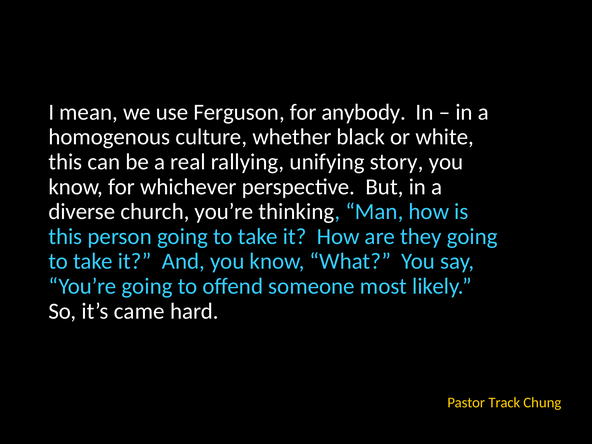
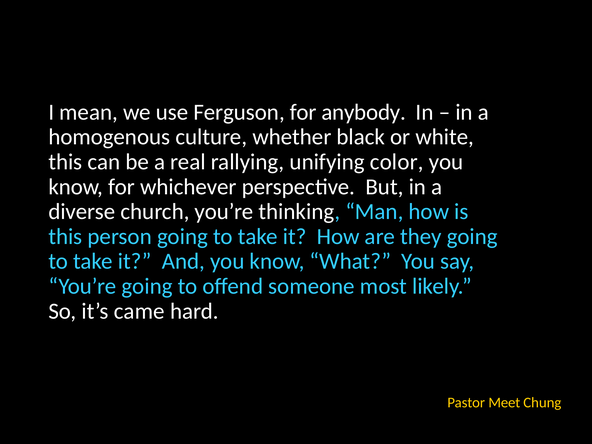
story: story -> color (397, 162)
Track: Track -> Meet (504, 403)
